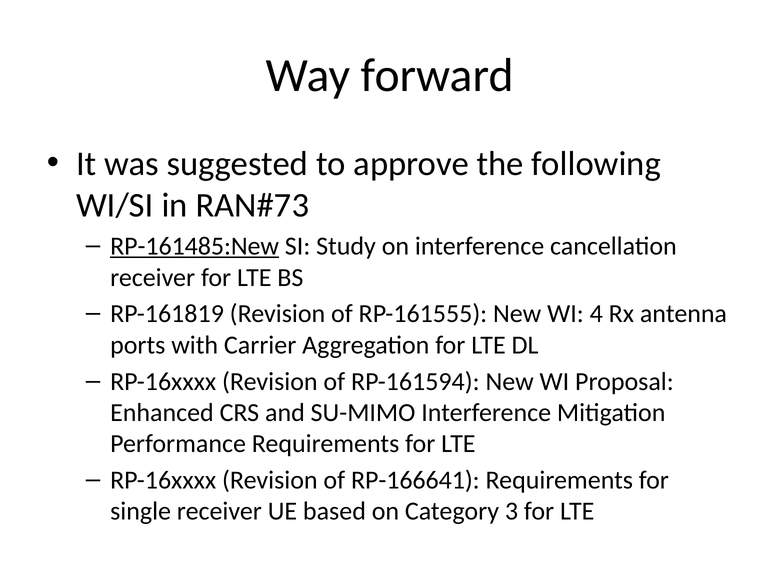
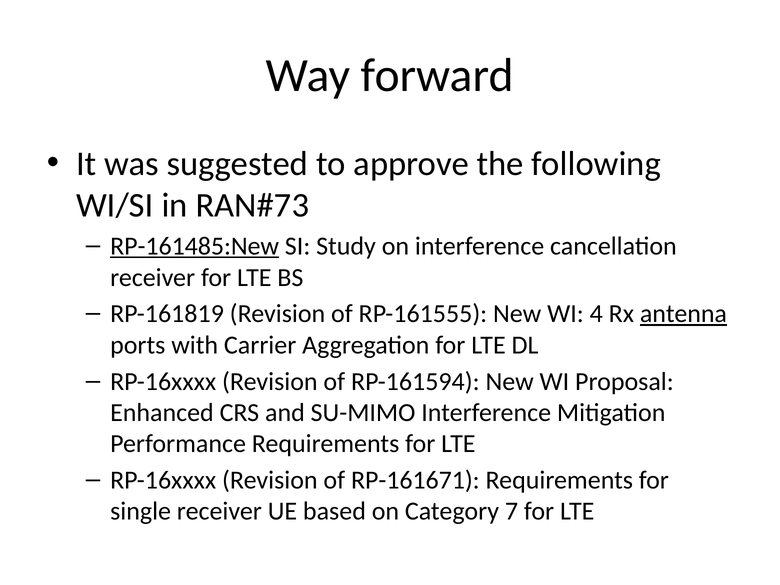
antenna underline: none -> present (683, 314)
RP-166641: RP-166641 -> RP-161671 (415, 480)
3: 3 -> 7 (511, 511)
